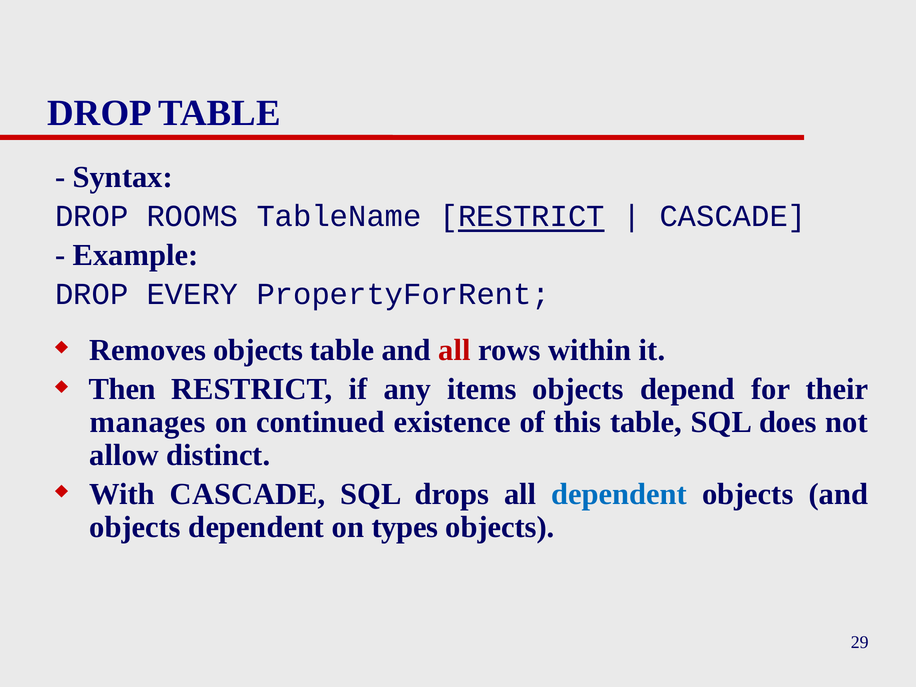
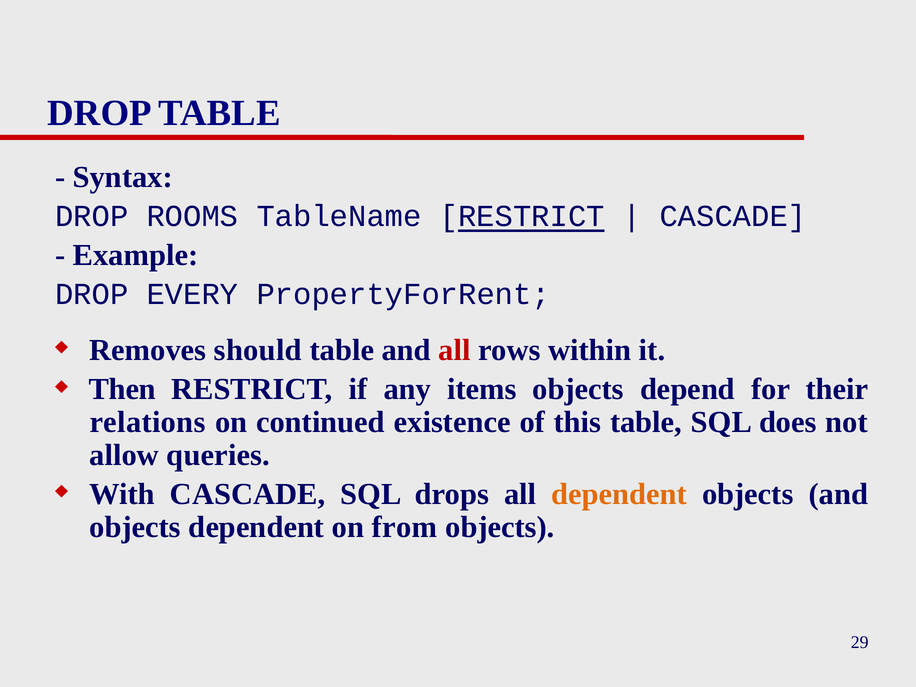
Removes objects: objects -> should (258, 350)
manages: manages -> relations (148, 422)
distinct: distinct -> queries (218, 455)
dependent colour: blue -> orange (619, 494)
types: types -> from (405, 527)
